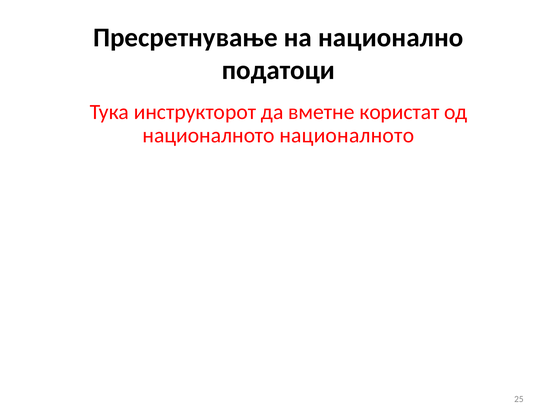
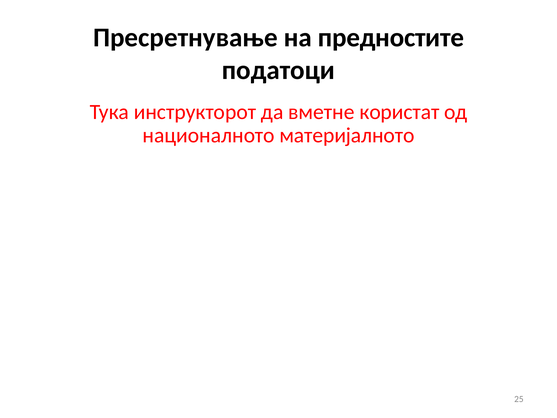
национално: национално -> предностите (391, 38)
националното националното: националното -> материјалното (347, 135)
